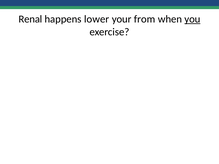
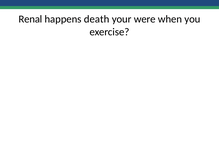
lower: lower -> death (97, 19)
from: from -> were (145, 19)
you underline: present -> none (192, 19)
